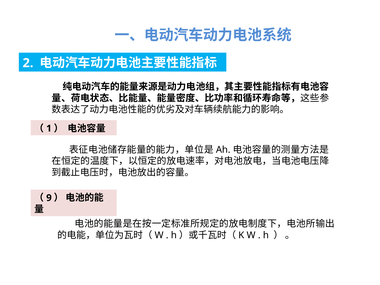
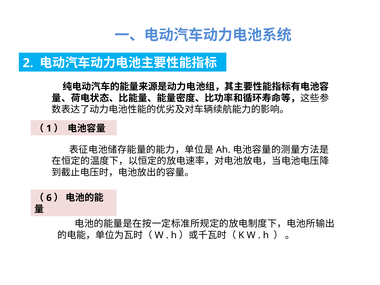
9: 9 -> 6 (49, 198)
